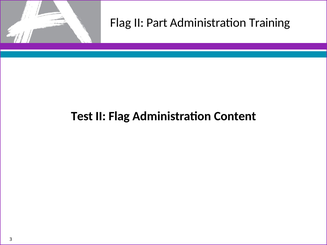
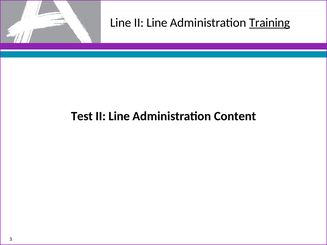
Flag: Flag -> Line (121, 23)
Part: Part -> Line (157, 23)
Training underline: none -> present (270, 23)
Flag: Flag -> Line (119, 116)
